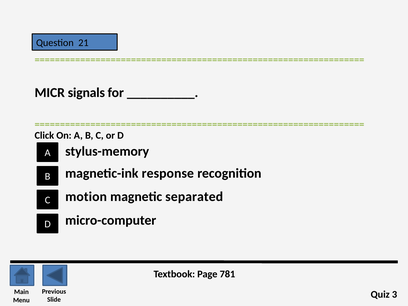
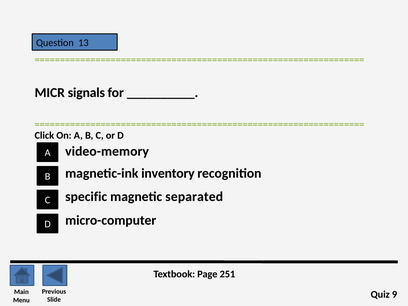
21: 21 -> 13 (83, 43)
stylus-memory: stylus-memory -> video-memory (107, 151)
response: response -> inventory (168, 173)
motion: motion -> specific (86, 197)
781: 781 -> 251 (227, 274)
3: 3 -> 9 (395, 294)
